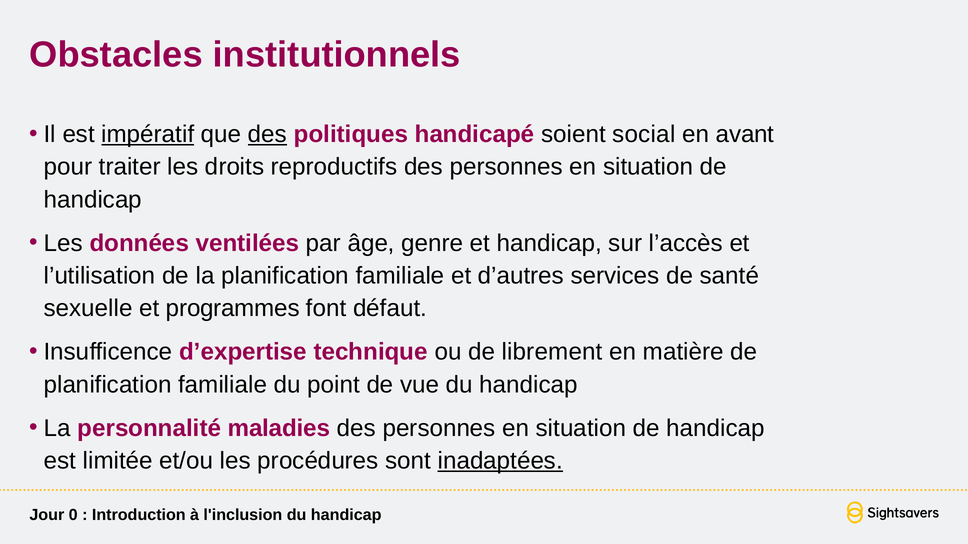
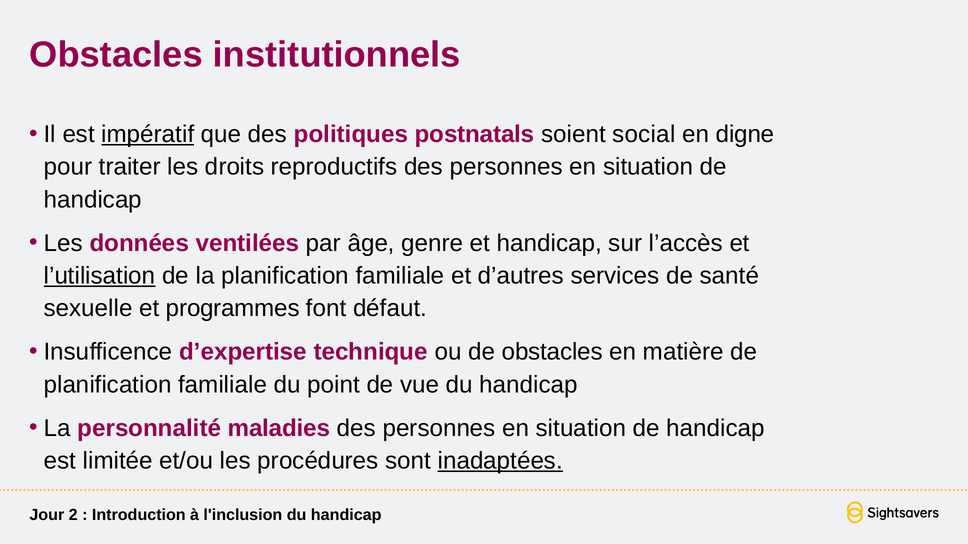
des underline: present -> none (268, 134)
handicapé: handicapé -> postnatals (475, 134)
avant: avant -> digne (745, 134)
l’utilisation underline: none -> present (100, 276)
de librement: librement -> obstacles (552, 352)
0: 0 -> 2 (73, 515)
